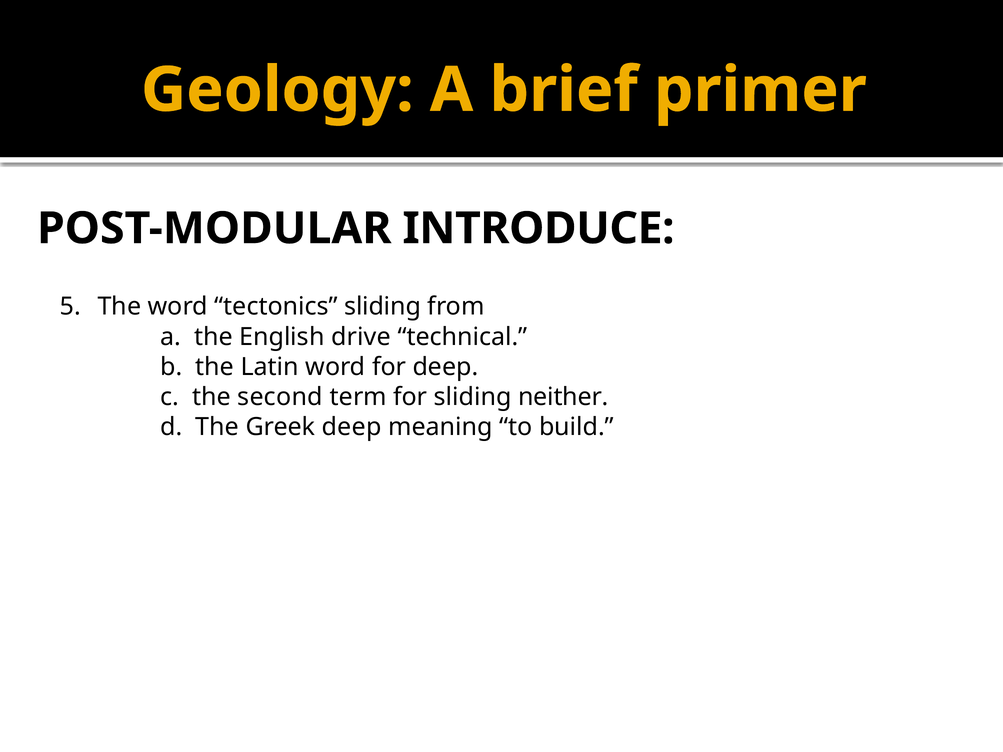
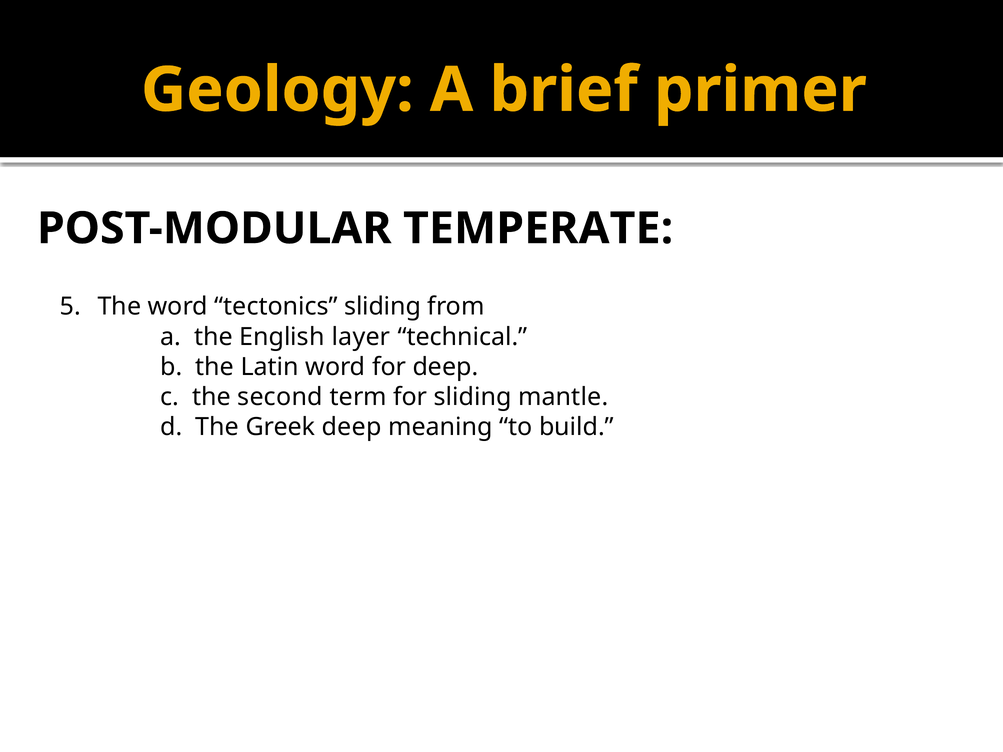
INTRODUCE: INTRODUCE -> TEMPERATE (538, 229)
drive: drive -> layer (361, 337)
neither: neither -> mantle (563, 397)
